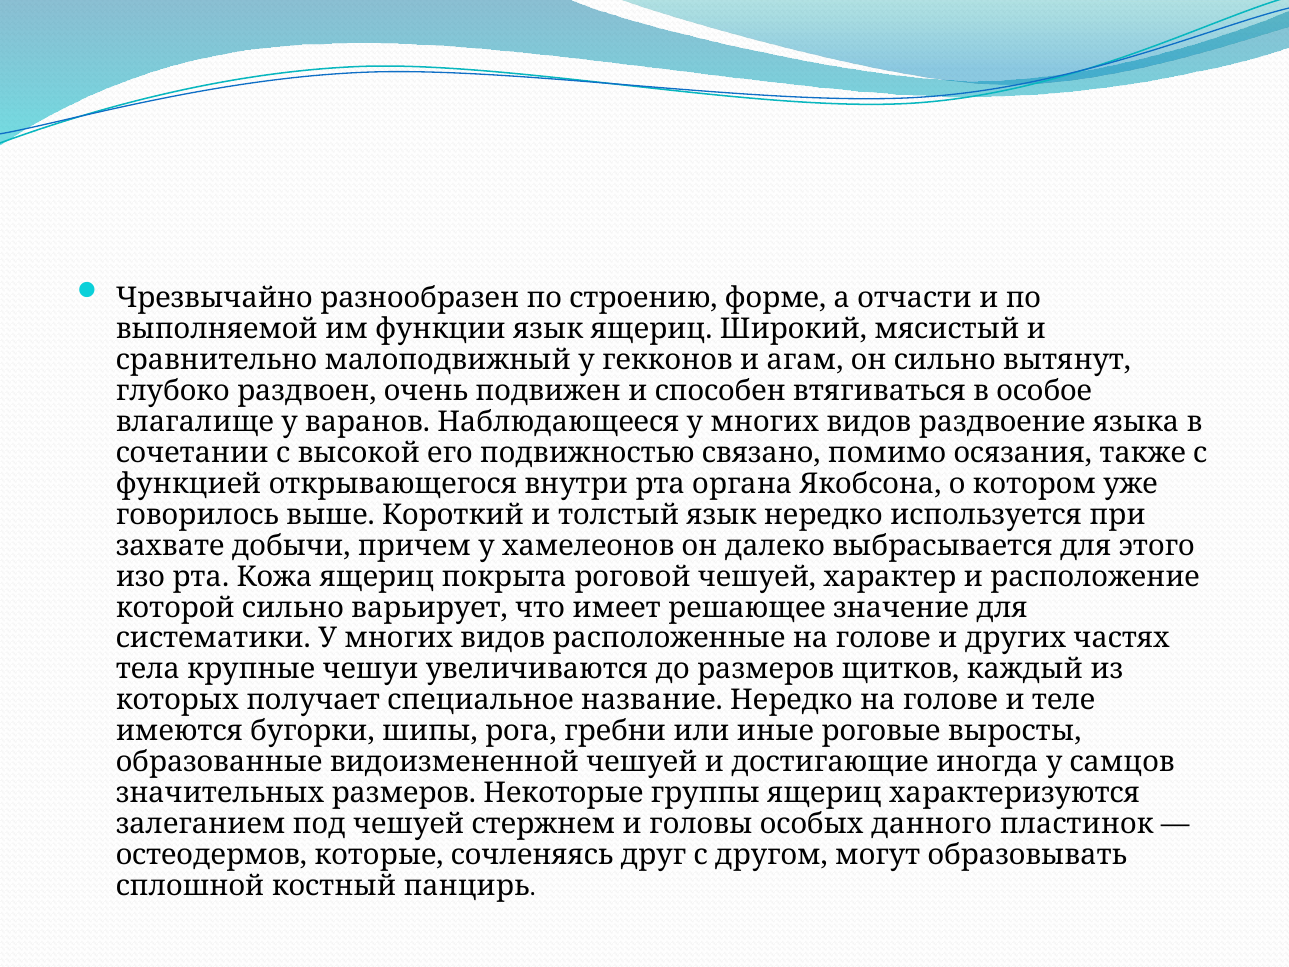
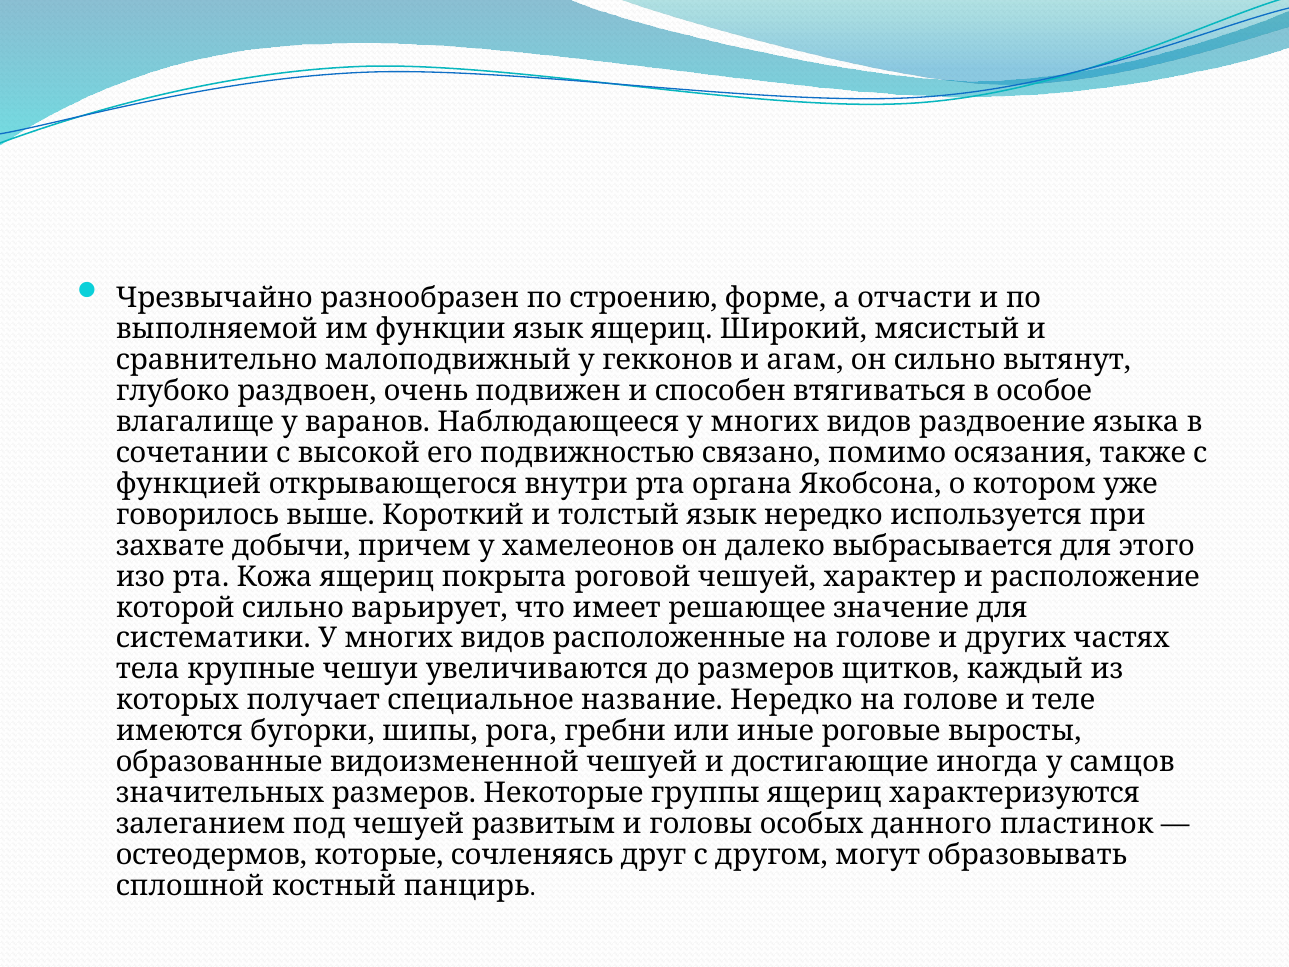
стержнем: стержнем -> развитым (544, 824)
